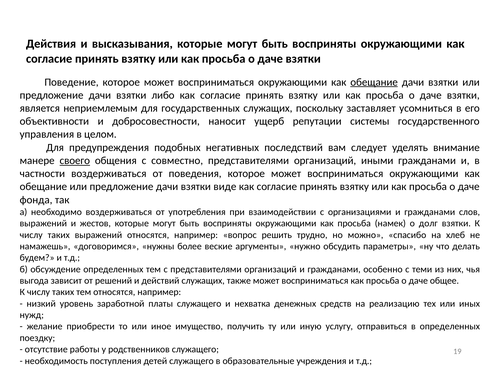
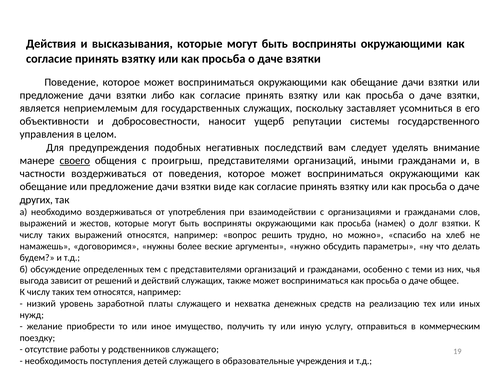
обещание underline: present -> none (374, 82)
совместно: совместно -> проигрыш (177, 161)
фонда: фонда -> других (36, 200)
в определенных: определенных -> коммерческим (450, 327)
